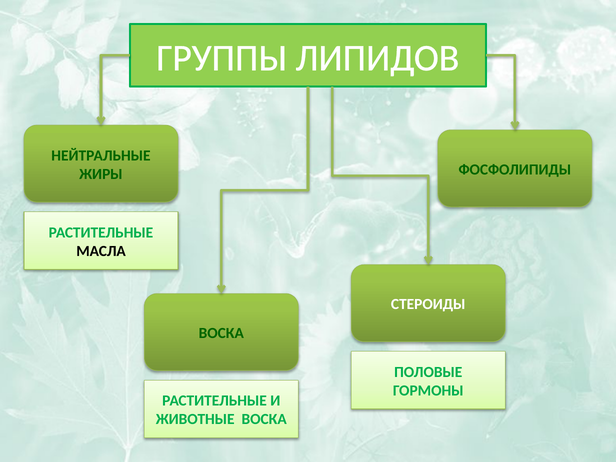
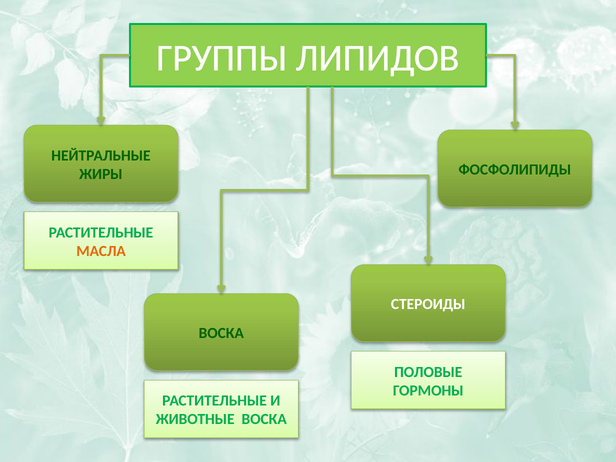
МАСЛА colour: black -> orange (101, 251)
